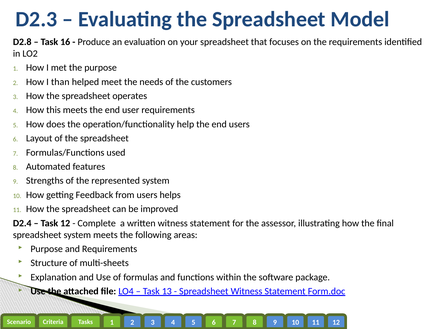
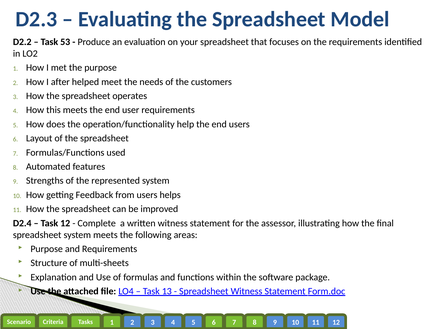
D2.8: D2.8 -> D2.2 (22, 42)
16: 16 -> 53 (65, 42)
than: than -> after (60, 82)
